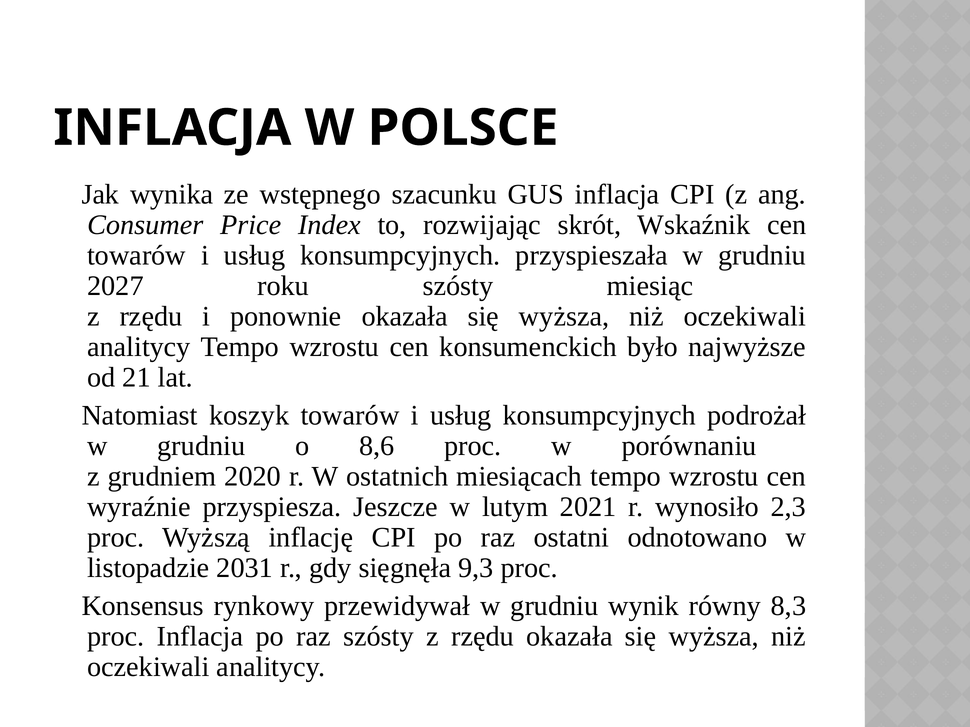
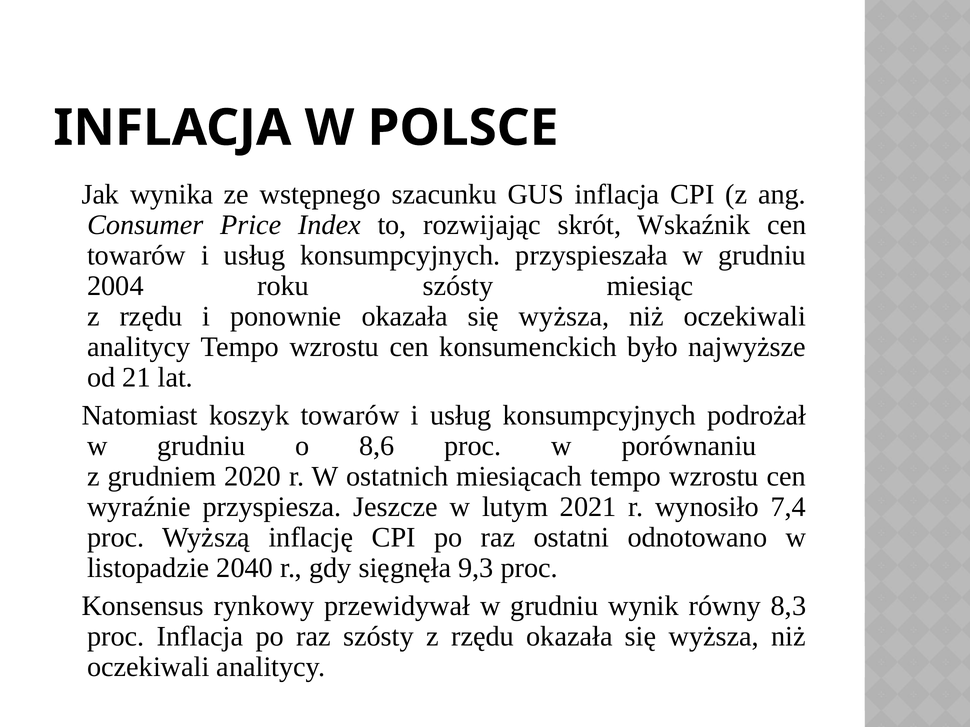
2027: 2027 -> 2004 (115, 286)
2,3: 2,3 -> 7,4 (788, 507)
2031: 2031 -> 2040 (245, 568)
